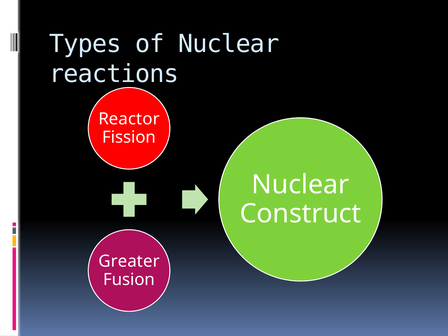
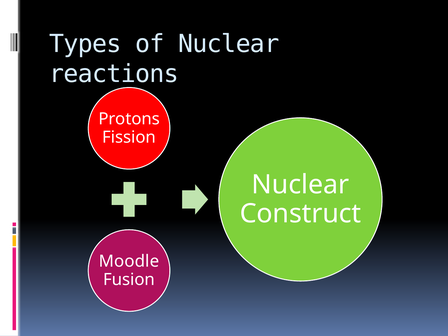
Reactor: Reactor -> Protons (129, 119)
Greater: Greater -> Moodle (129, 261)
